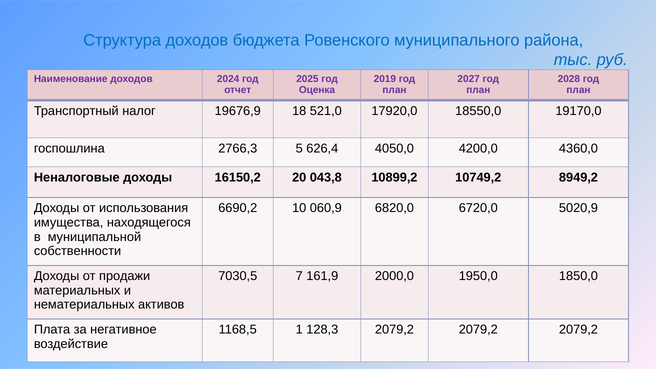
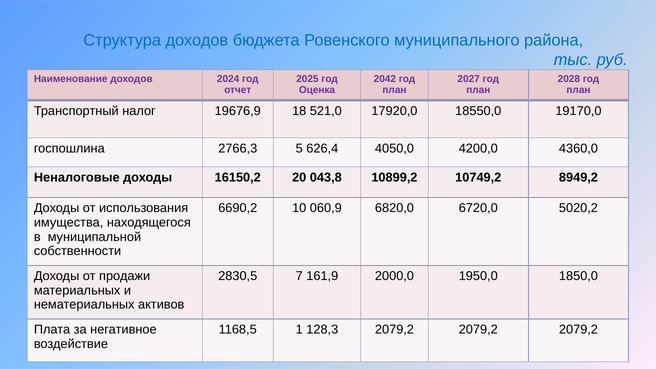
2019: 2019 -> 2042 (385, 79)
5020,9: 5020,9 -> 5020,2 (578, 208)
7030,5: 7030,5 -> 2830,5 (238, 276)
